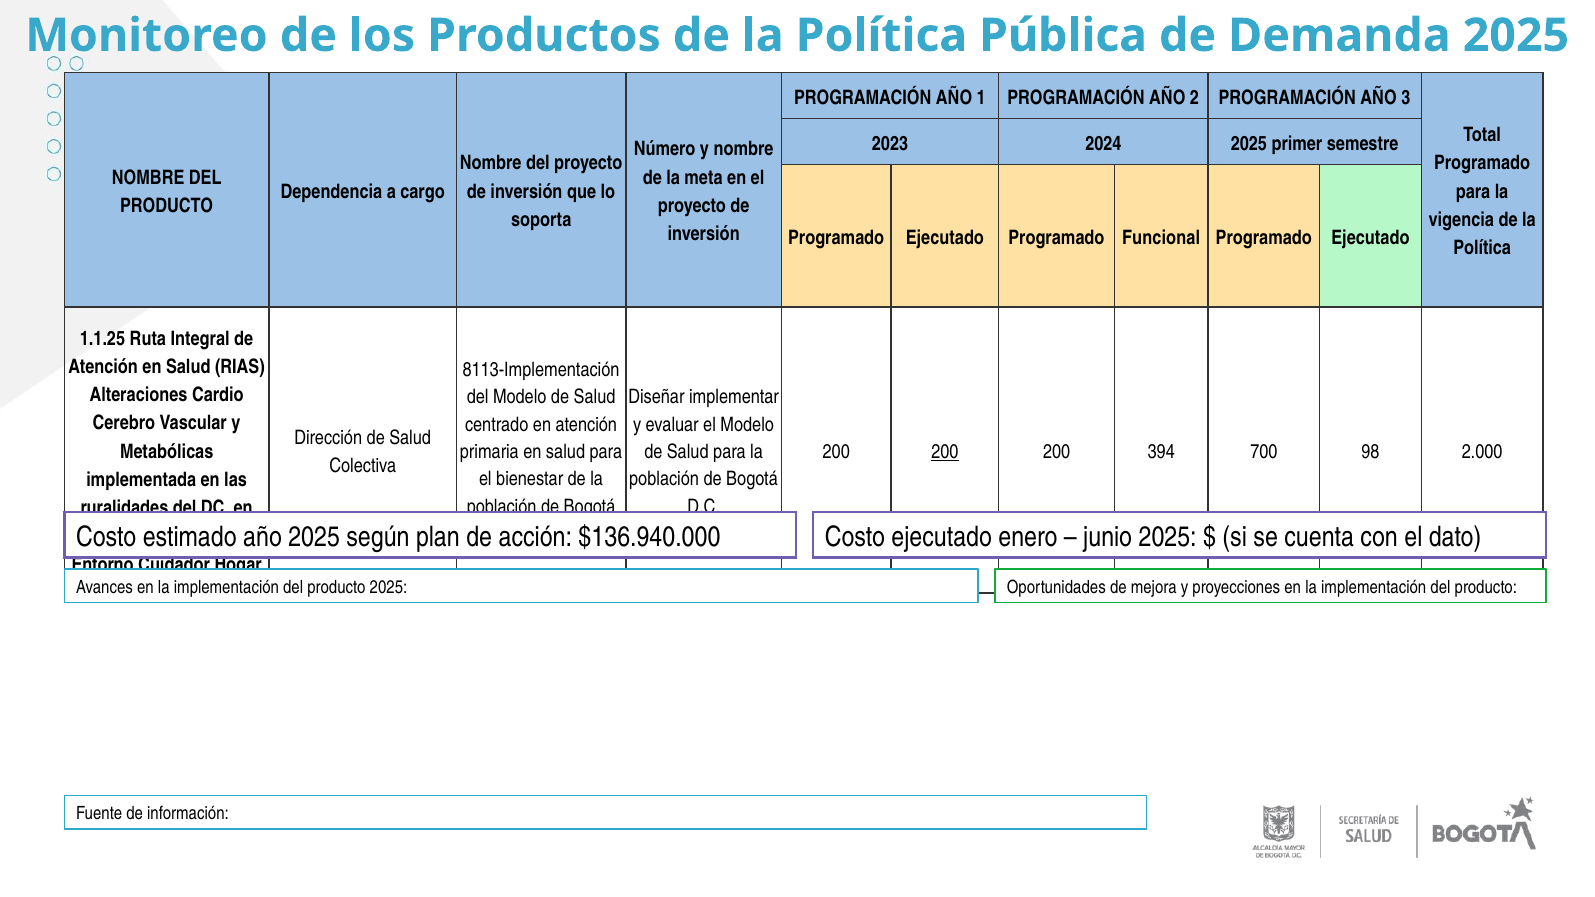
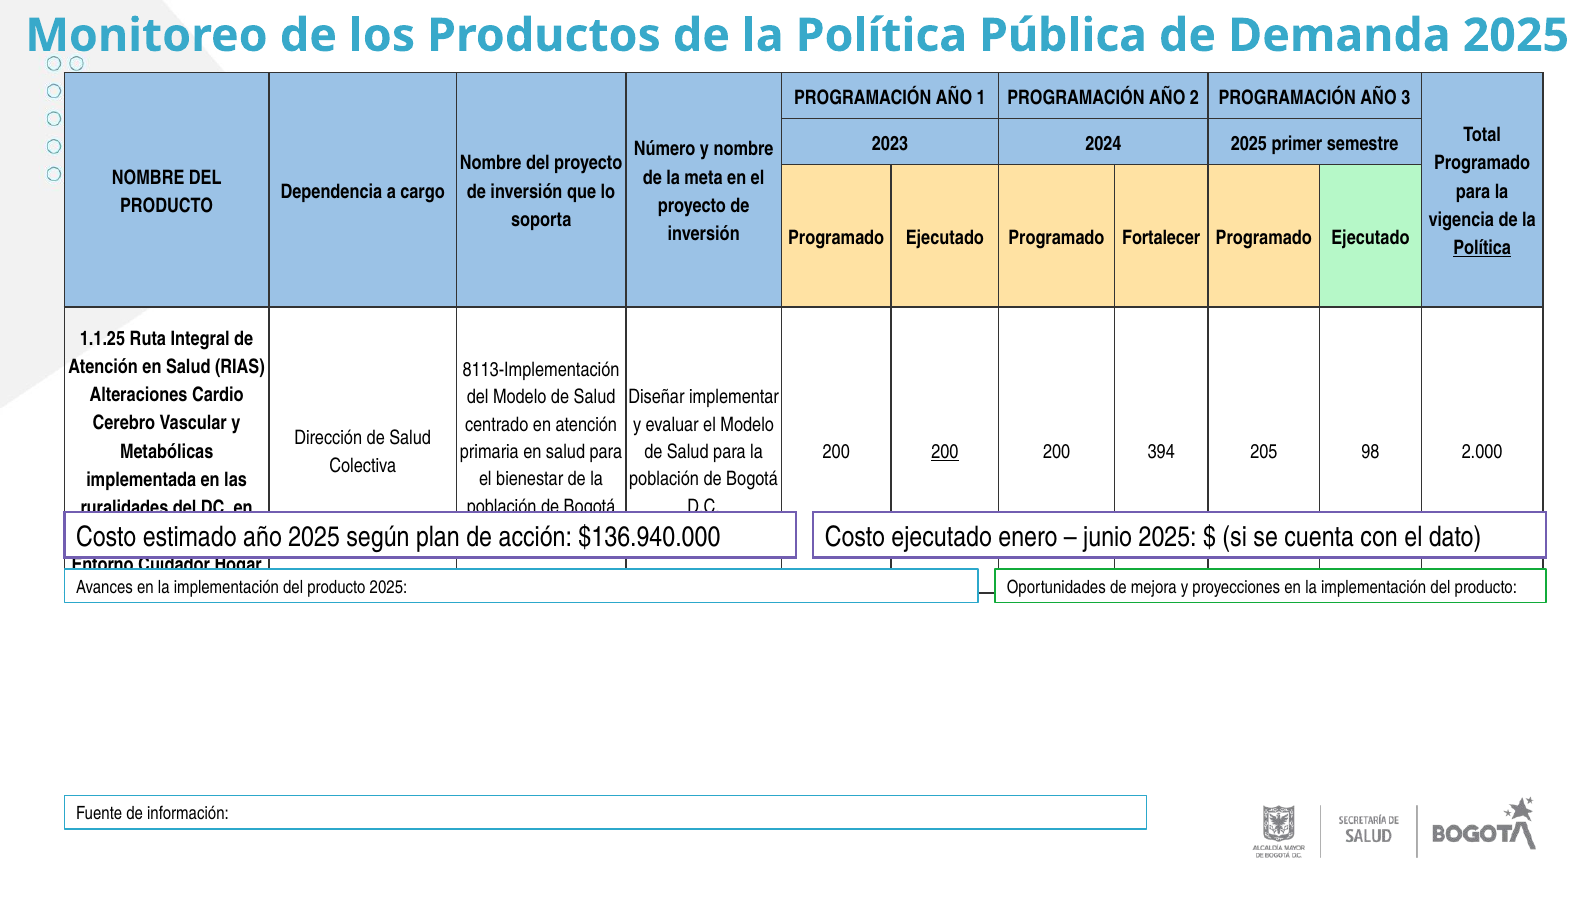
Funcional: Funcional -> Fortalecer (1161, 238)
Política underline: none -> present (1482, 248)
700: 700 -> 205 (1264, 452)
